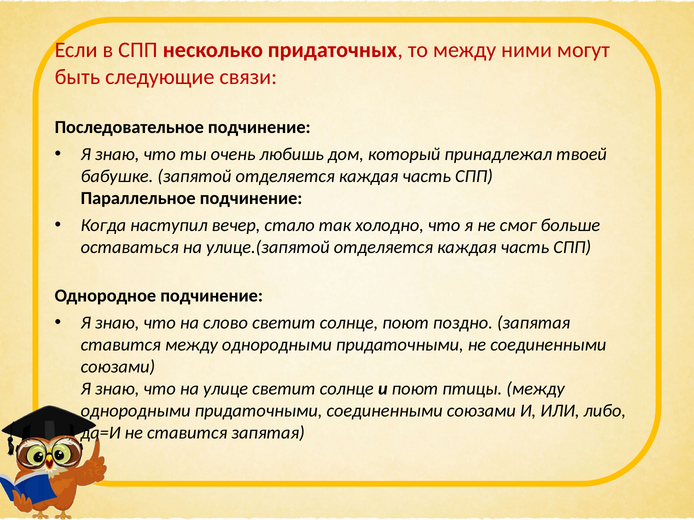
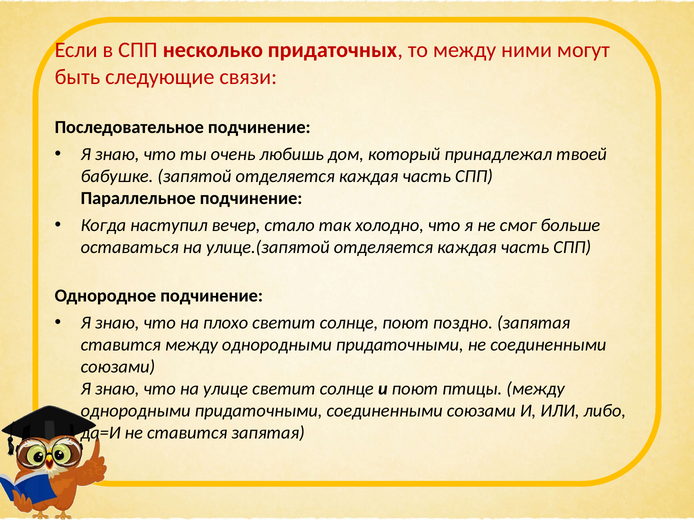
слово: слово -> плохо (226, 323)
